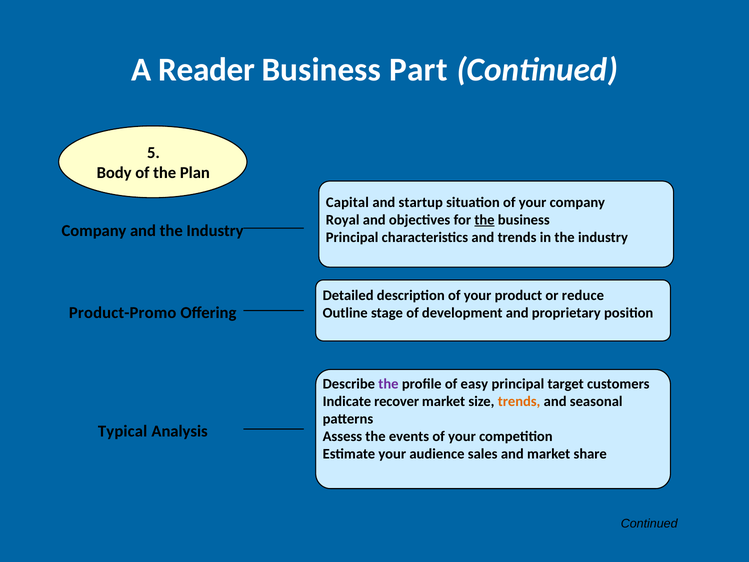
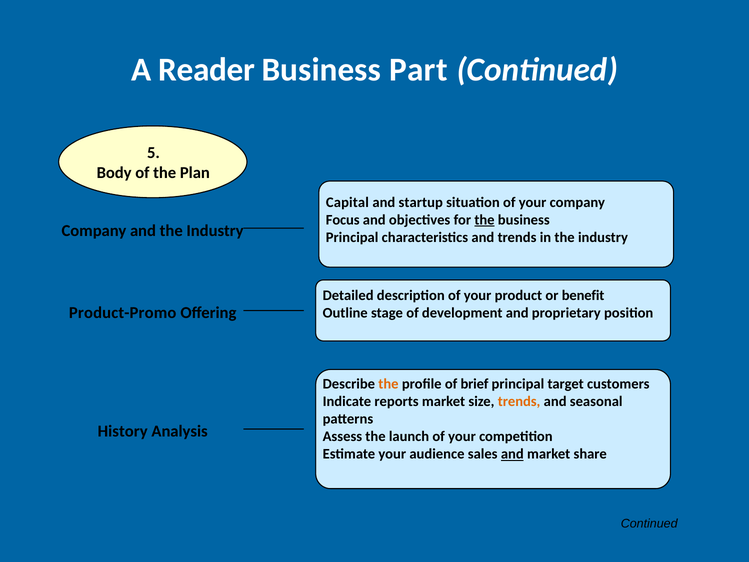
Royal: Royal -> Focus (343, 220)
reduce: reduce -> benefit (583, 295)
the colour: purple -> orange (388, 384)
easy: easy -> brief (475, 384)
recover: recover -> reports (397, 401)
Typical: Typical -> History (123, 431)
events: events -> launch (409, 436)
and underline: none -> present (512, 454)
